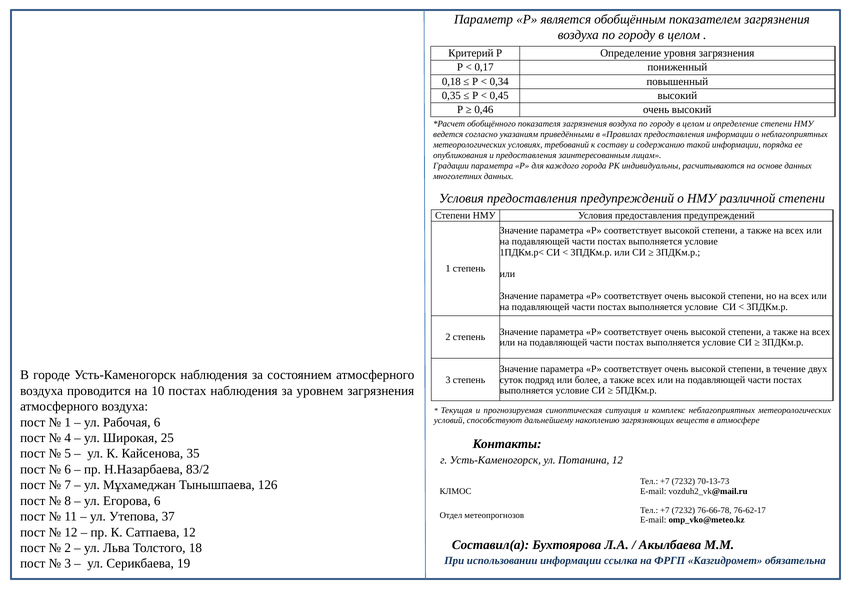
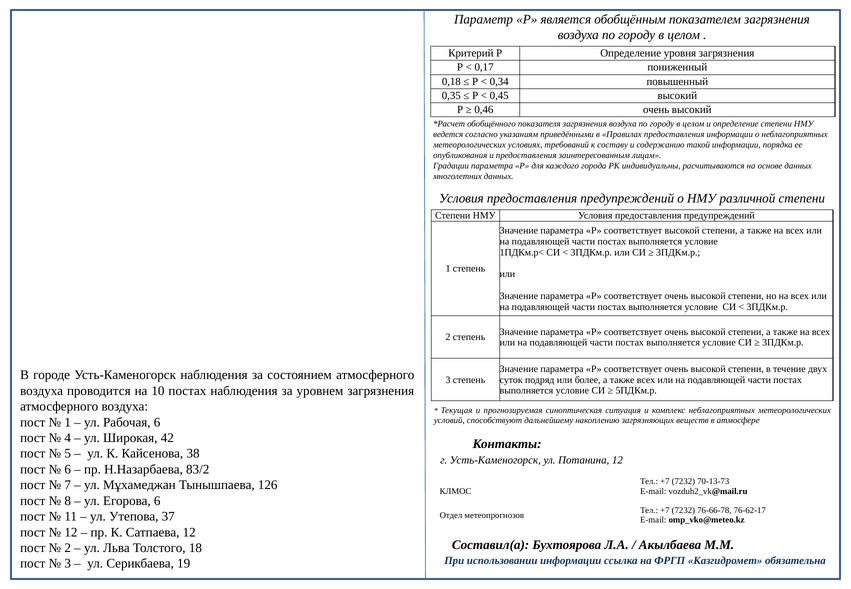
25: 25 -> 42 (167, 438)
35: 35 -> 38 (193, 454)
